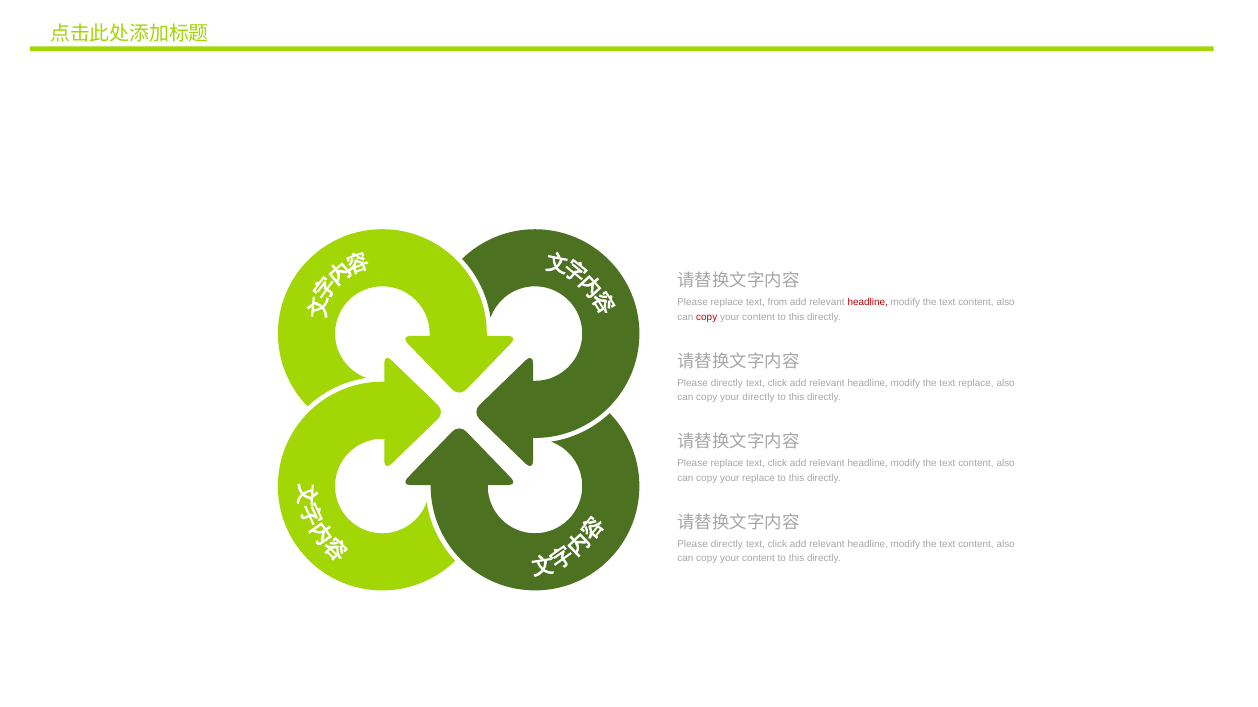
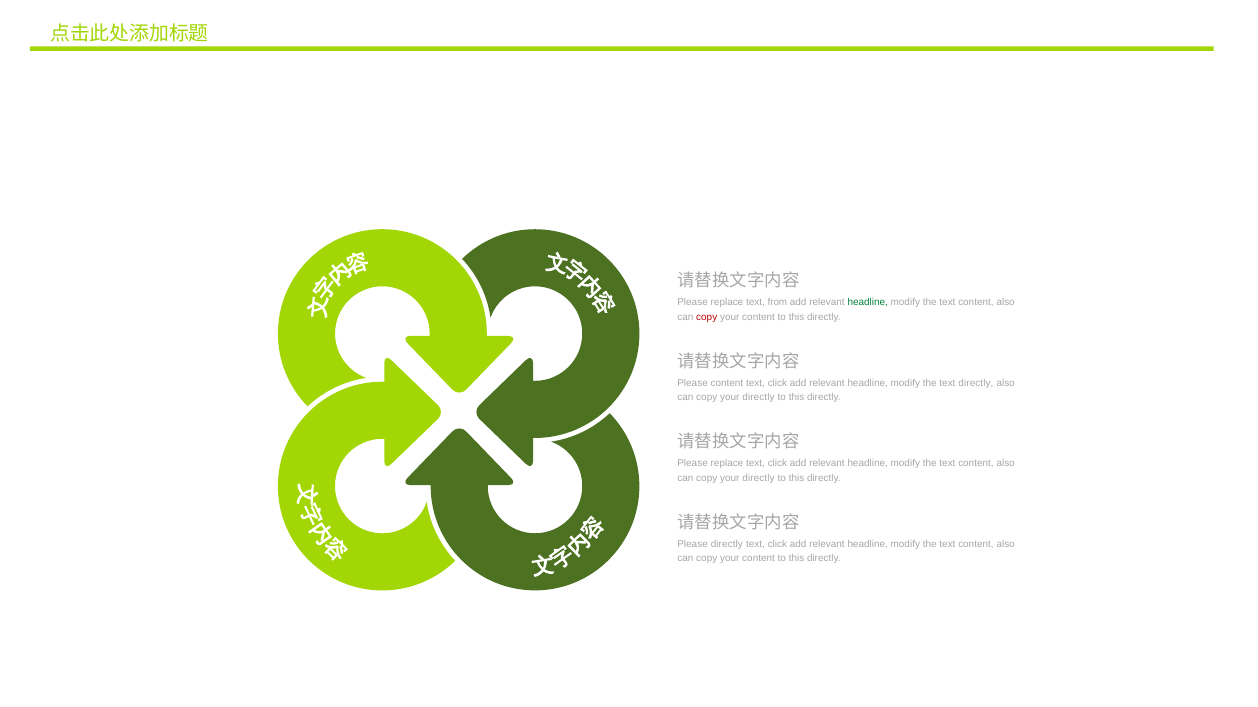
headline colour: red -> green (868, 303)
directly: directly -> content (727, 383)
text replace: replace -> directly (976, 383)
replace: replace -> directly (758, 478)
